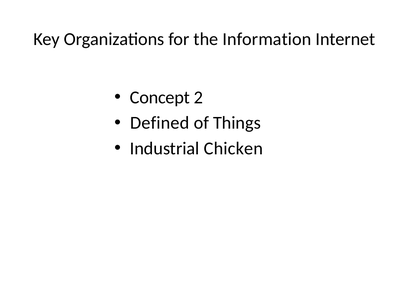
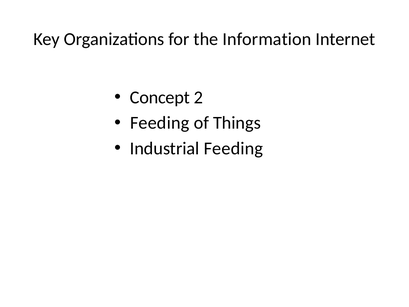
Defined: Defined -> Feeding (160, 123)
Industrial Chicken: Chicken -> Feeding (233, 148)
